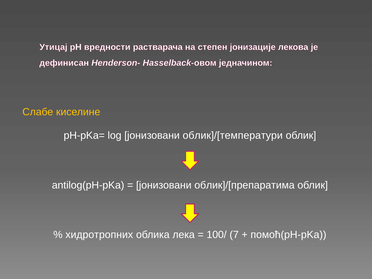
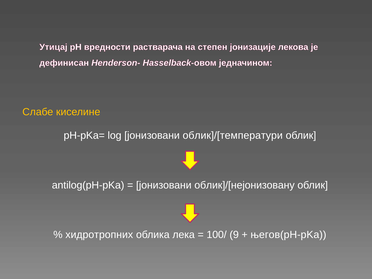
облик]/[препаратима: облик]/[препаратима -> облик]/[нејонизовану (244, 185)
7: 7 -> 9 (234, 235)
помоћ(pH-pKa: помоћ(pH-pKa -> његов(pH-pKa (288, 235)
